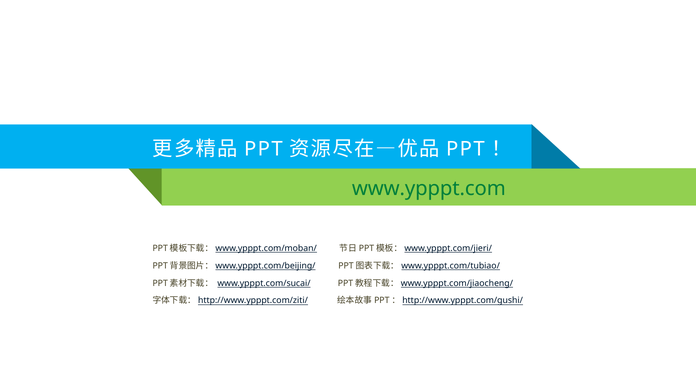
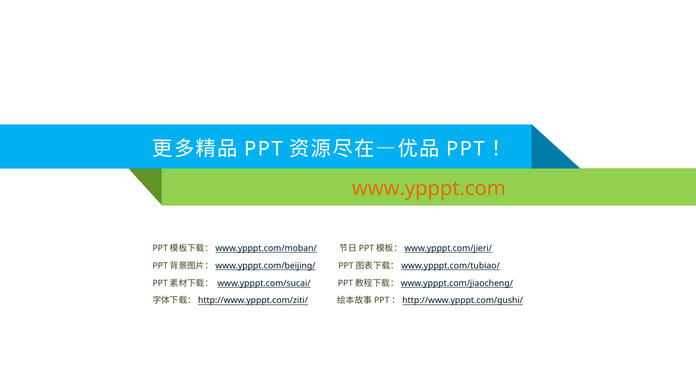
www.ypppt.com colour: green -> orange (429, 189)
